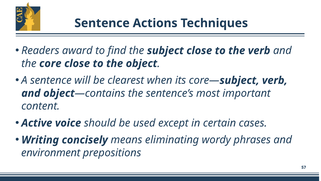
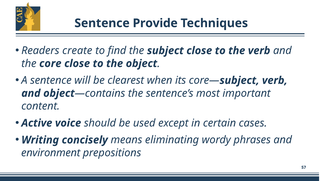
Actions: Actions -> Provide (155, 23)
award: award -> create (77, 51)
